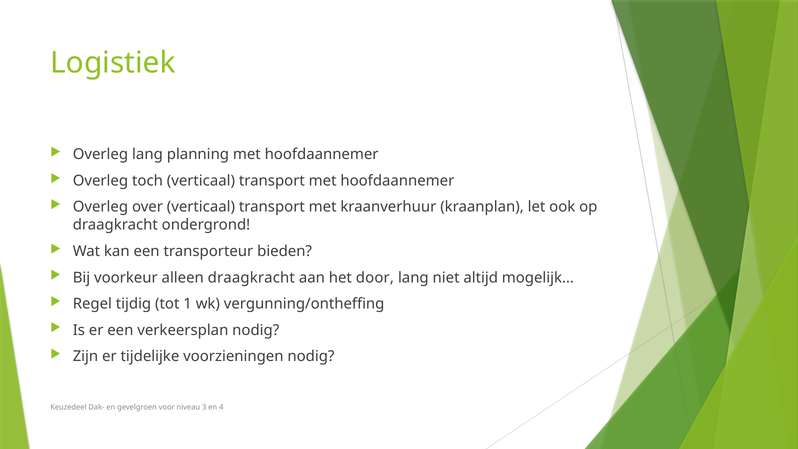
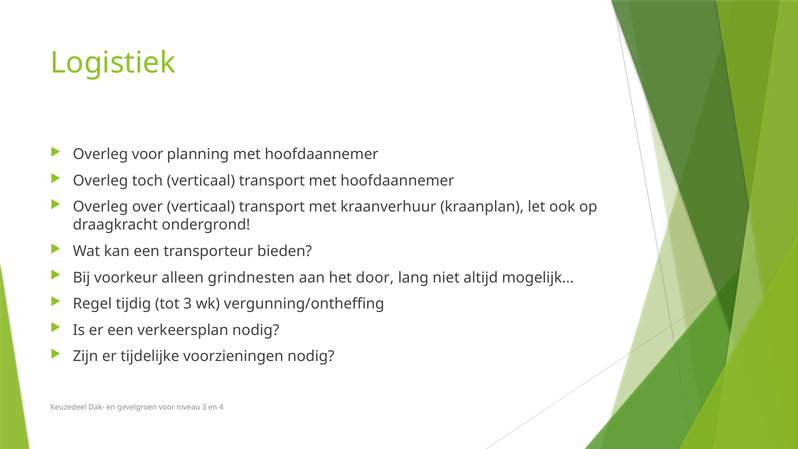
Overleg lang: lang -> voor (148, 154)
alleen draagkracht: draagkracht -> grindnesten (251, 277)
tot 1: 1 -> 3 (188, 304)
